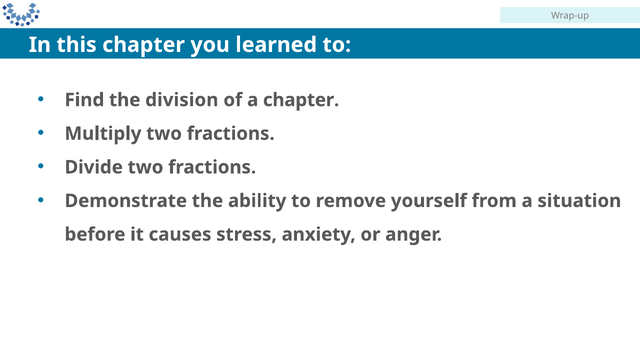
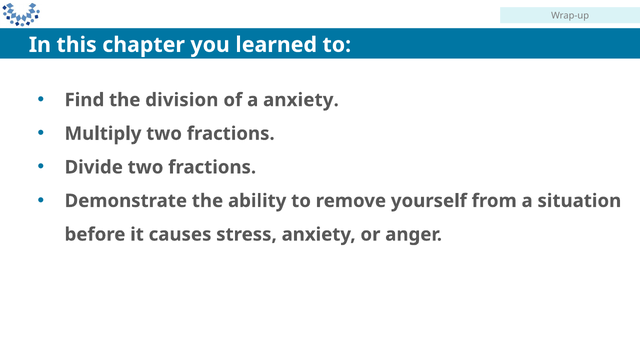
a chapter: chapter -> anxiety (301, 100)
